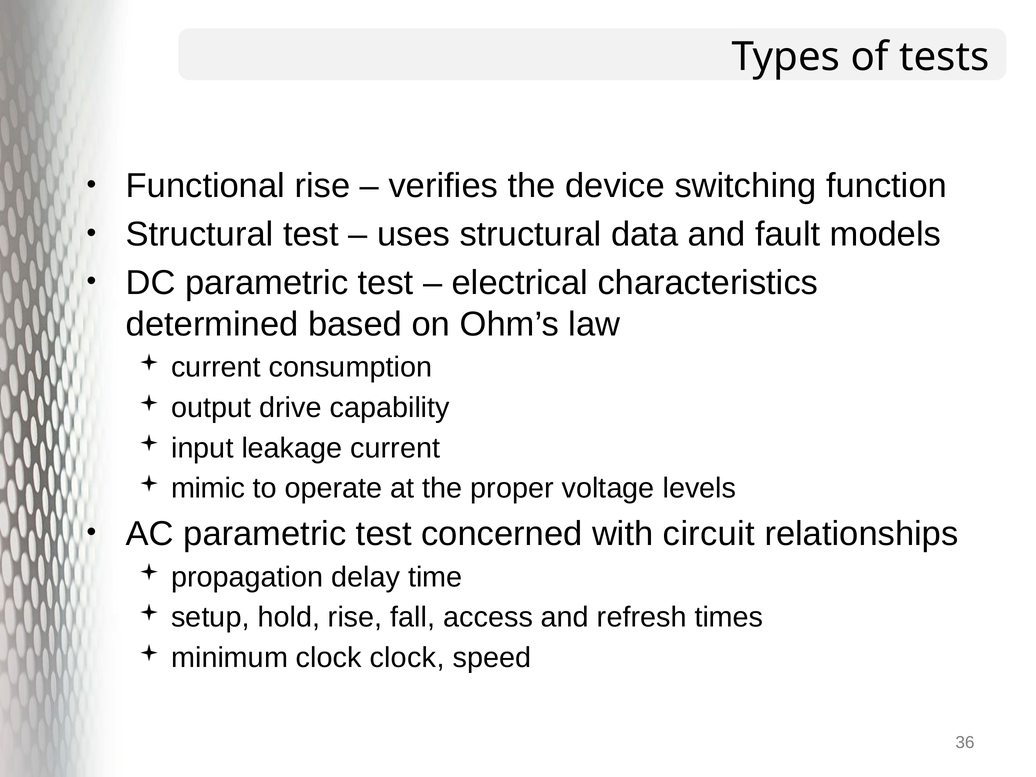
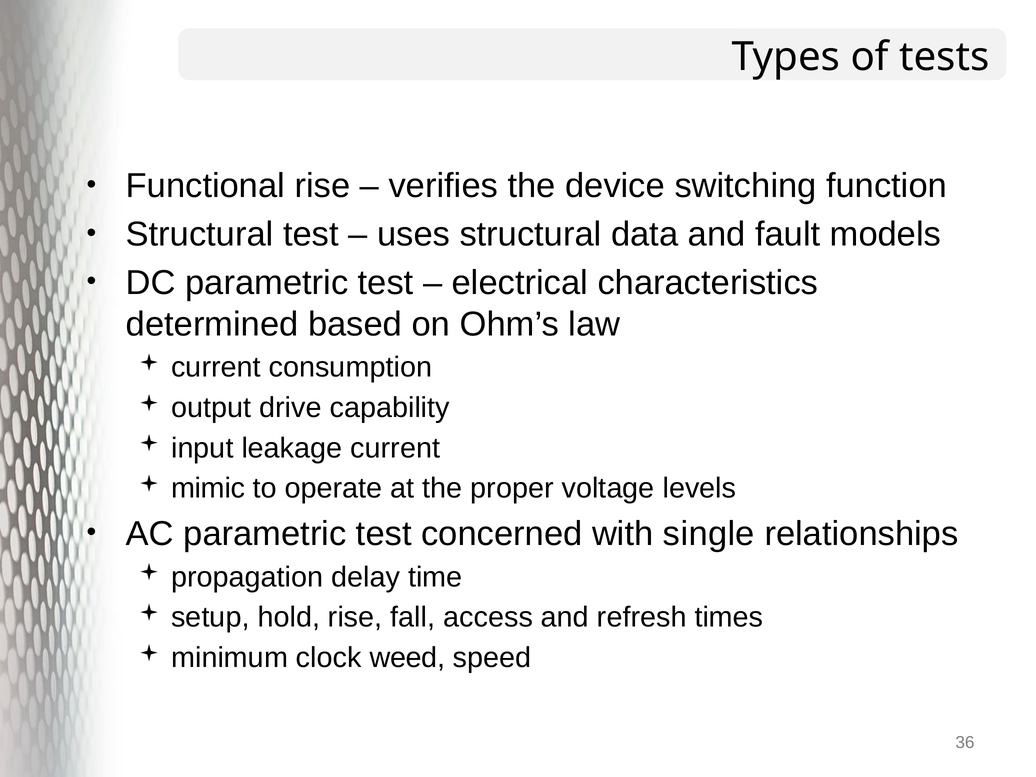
circuit: circuit -> single (709, 534)
clock clock: clock -> weed (407, 658)
